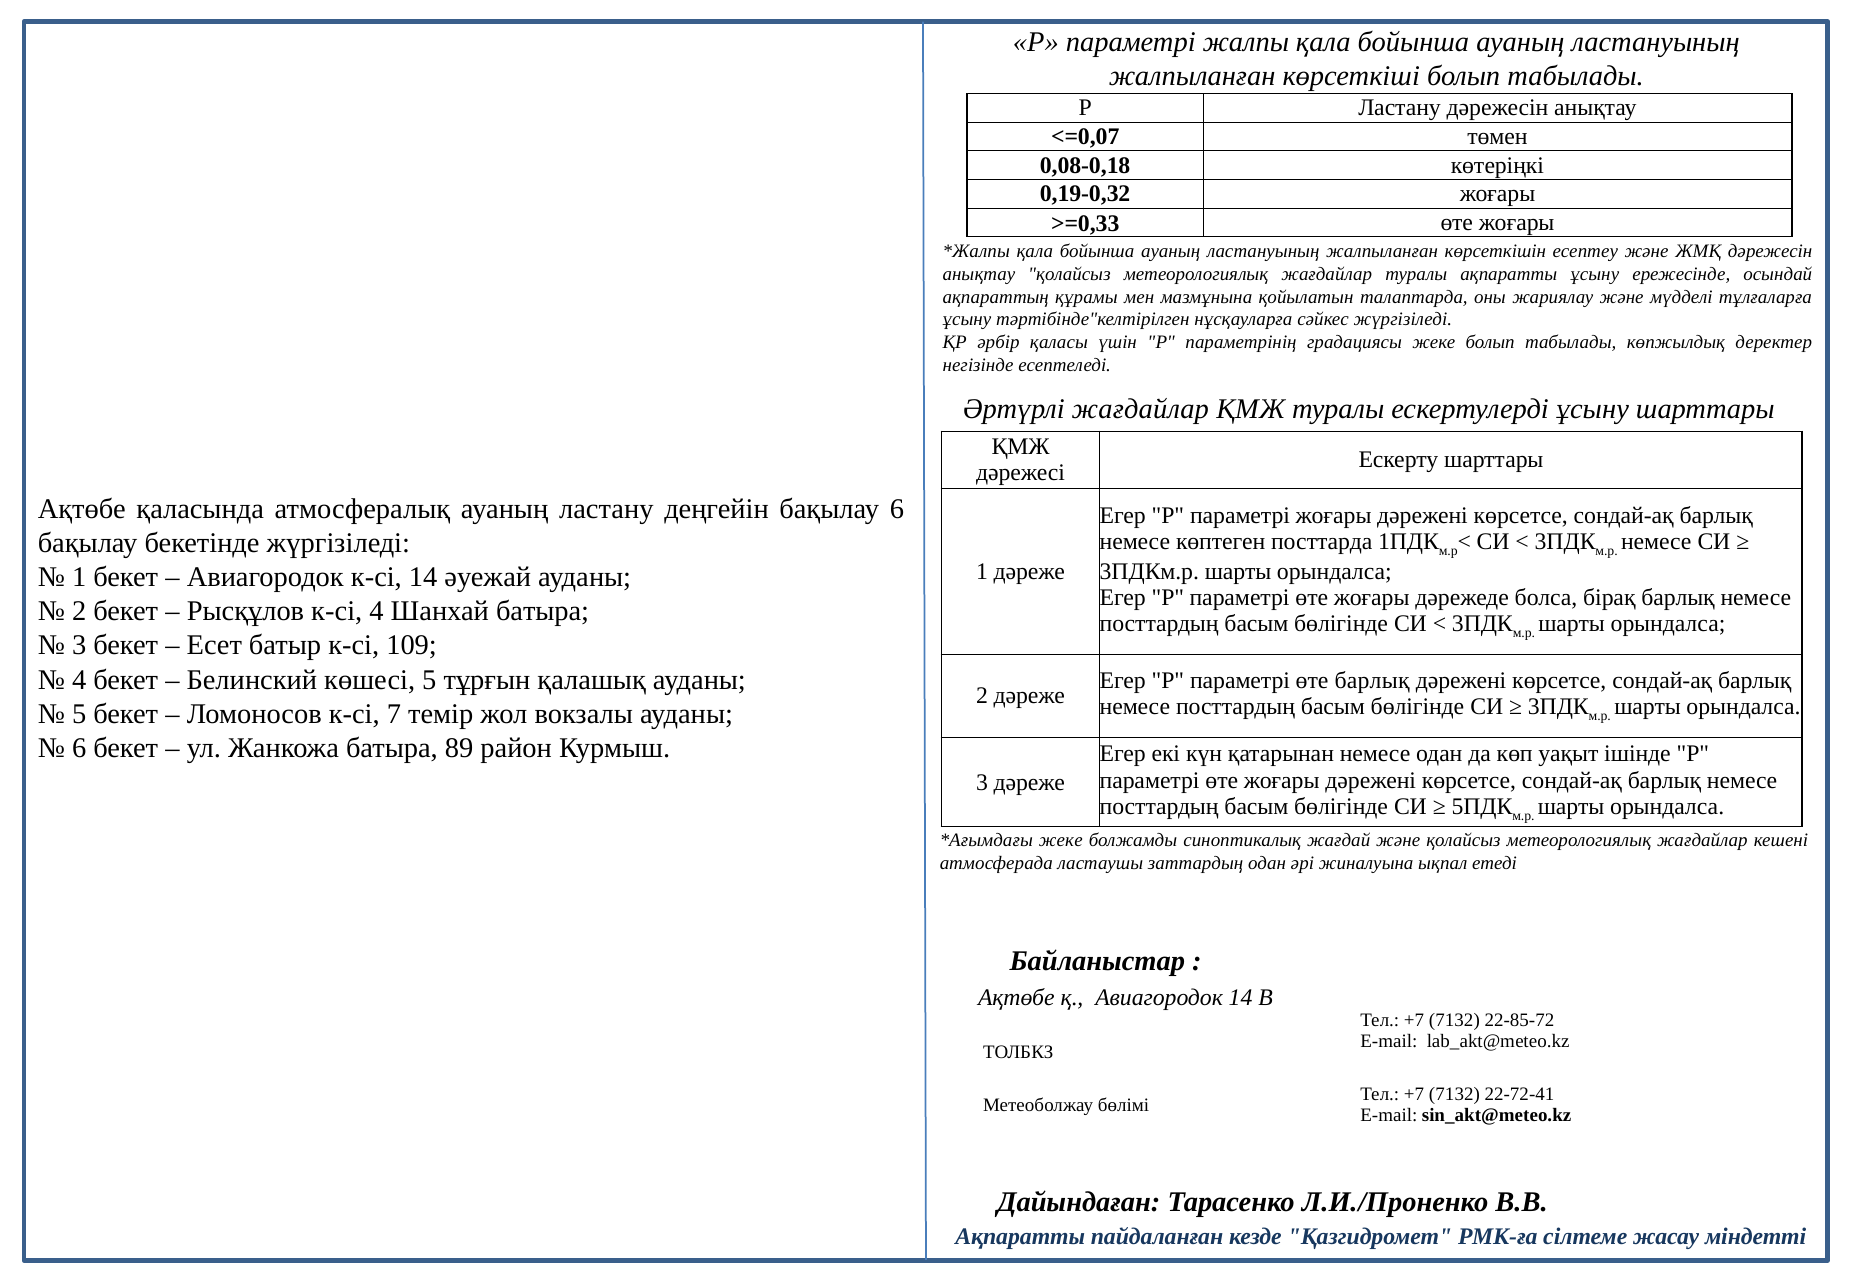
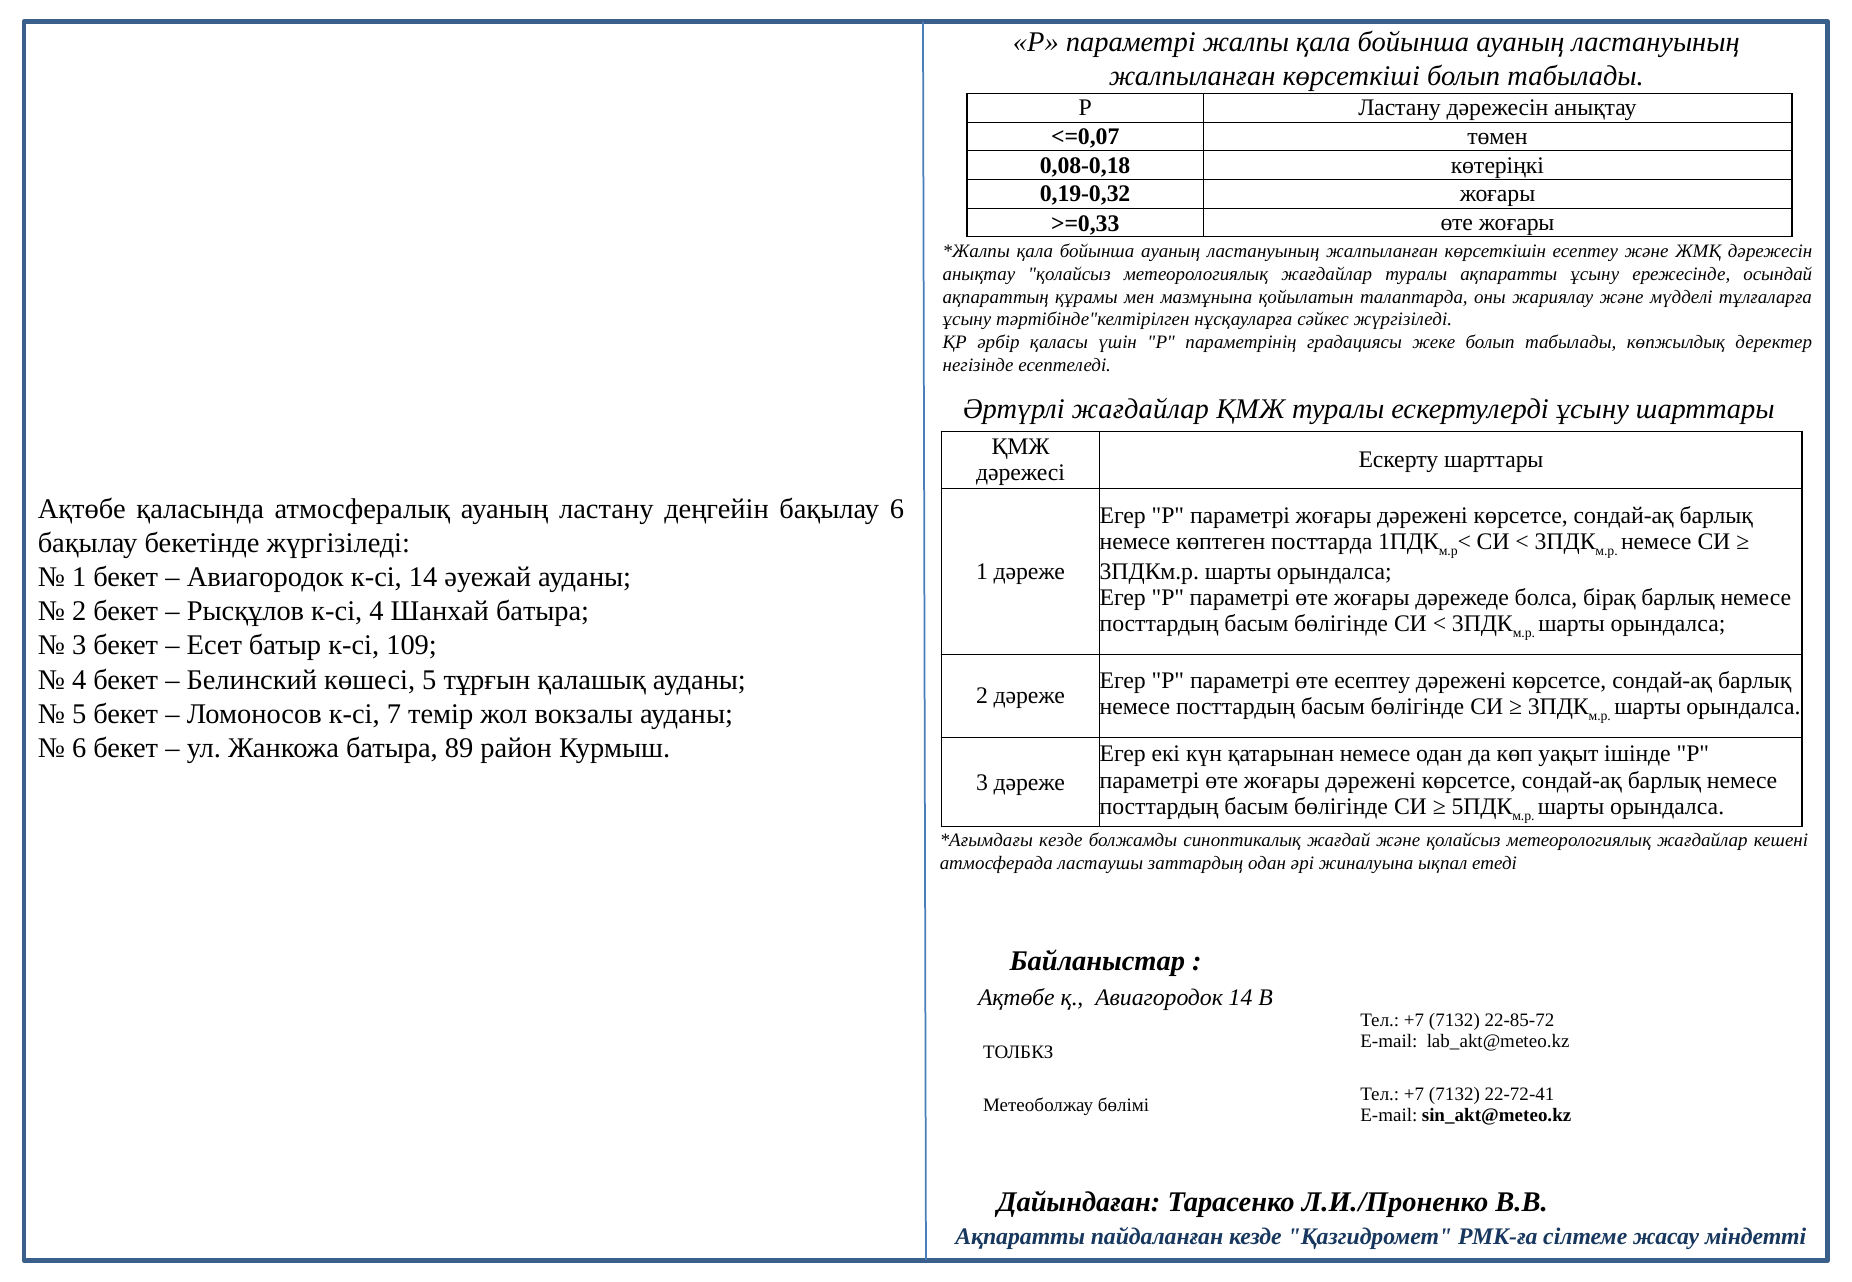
өте барлық: барлық -> есептеу (1372, 681)
жеке: жеке -> кезде (1061, 841)
